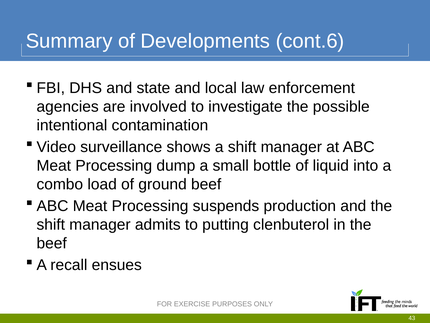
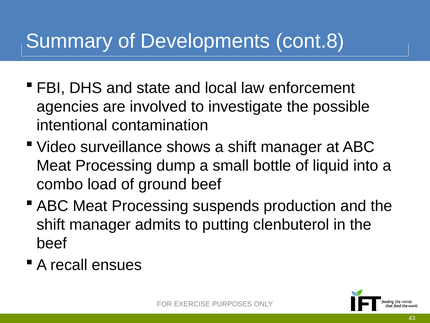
cont.6: cont.6 -> cont.8 (310, 41)
